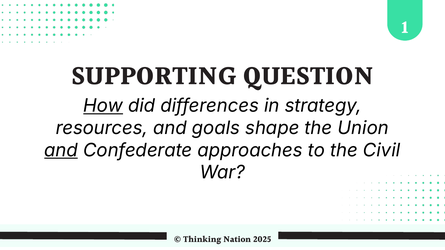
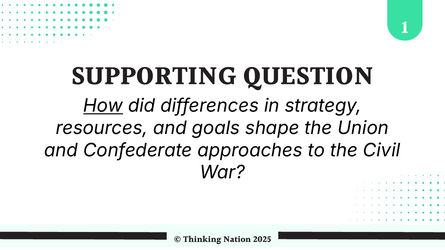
and underline: present -> none (61, 150)
